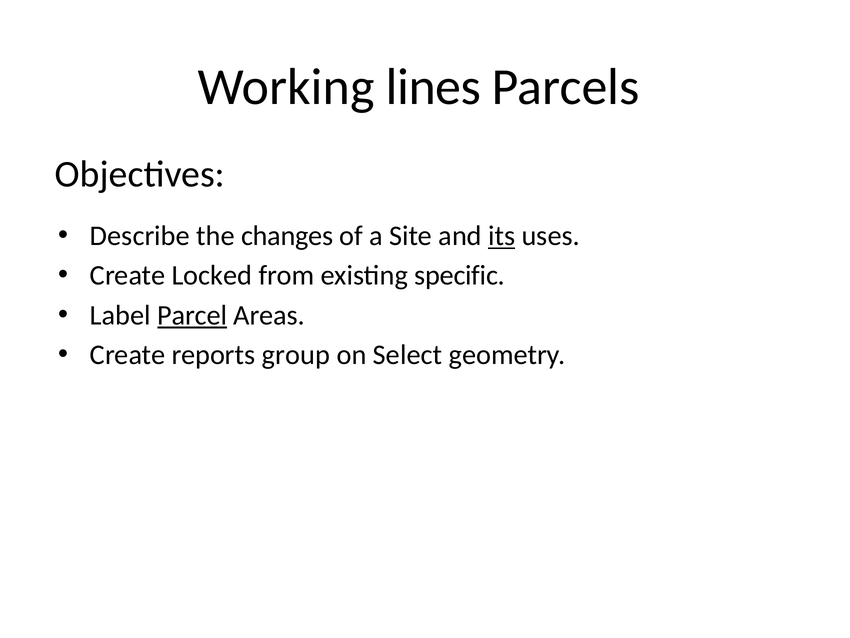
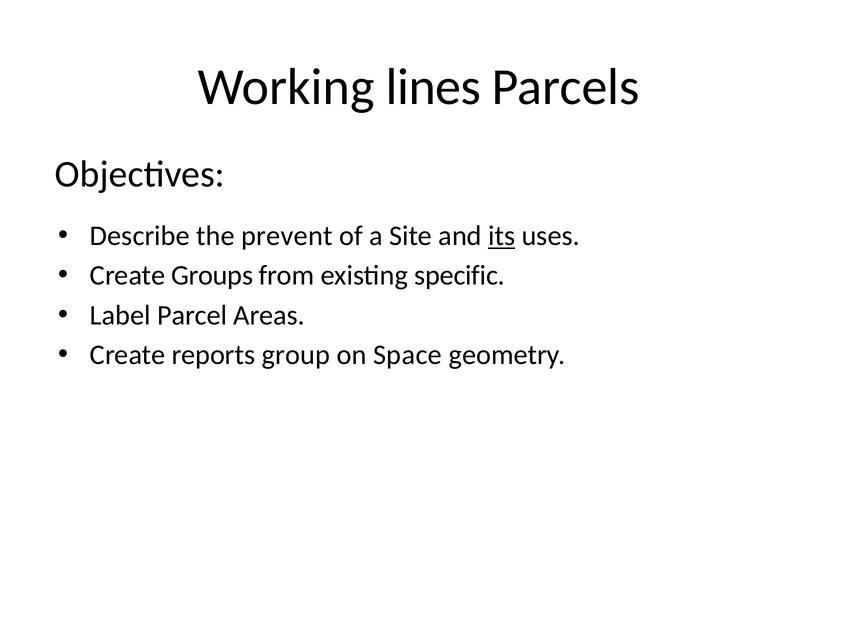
changes: changes -> prevent (287, 236)
Locked: Locked -> Groups (212, 275)
Parcel underline: present -> none (192, 315)
Select: Select -> Space (408, 355)
